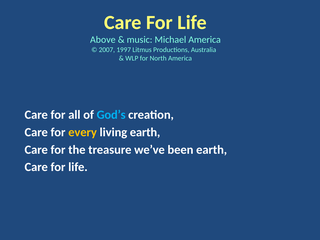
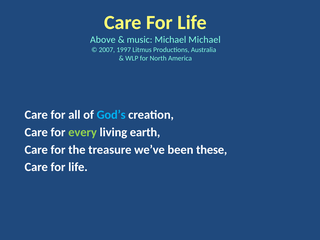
Michael America: America -> Michael (205, 40)
every colour: yellow -> light green (83, 132)
been earth: earth -> these (212, 150)
